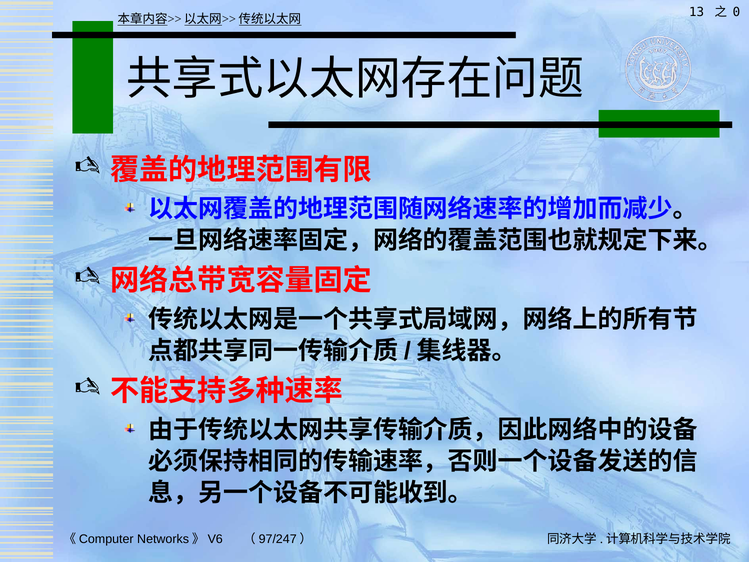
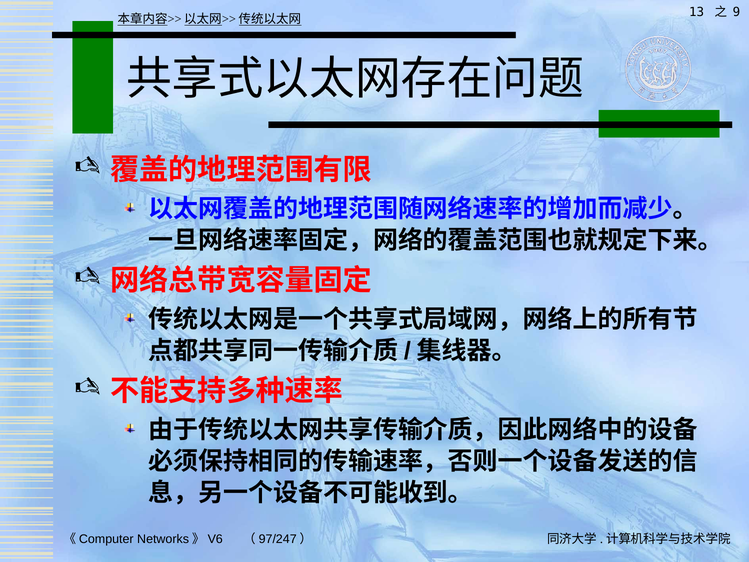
0: 0 -> 9 (736, 12)
